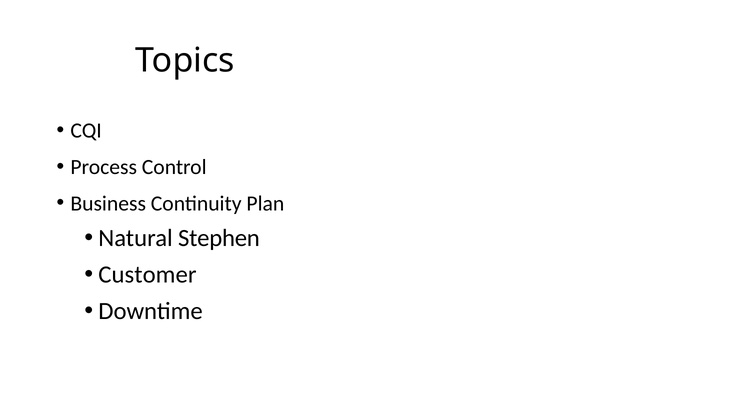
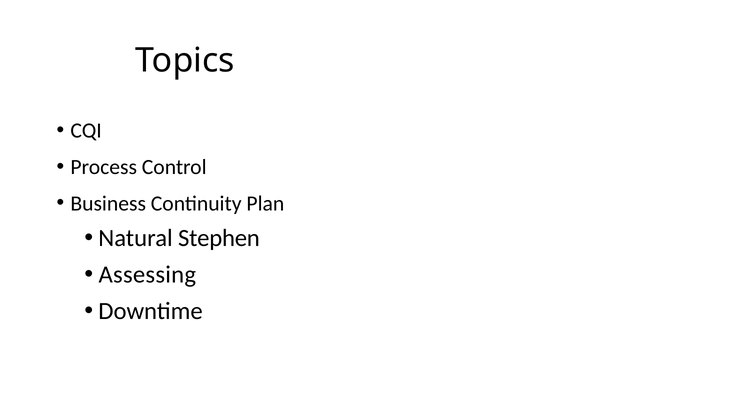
Customer: Customer -> Assessing (147, 275)
